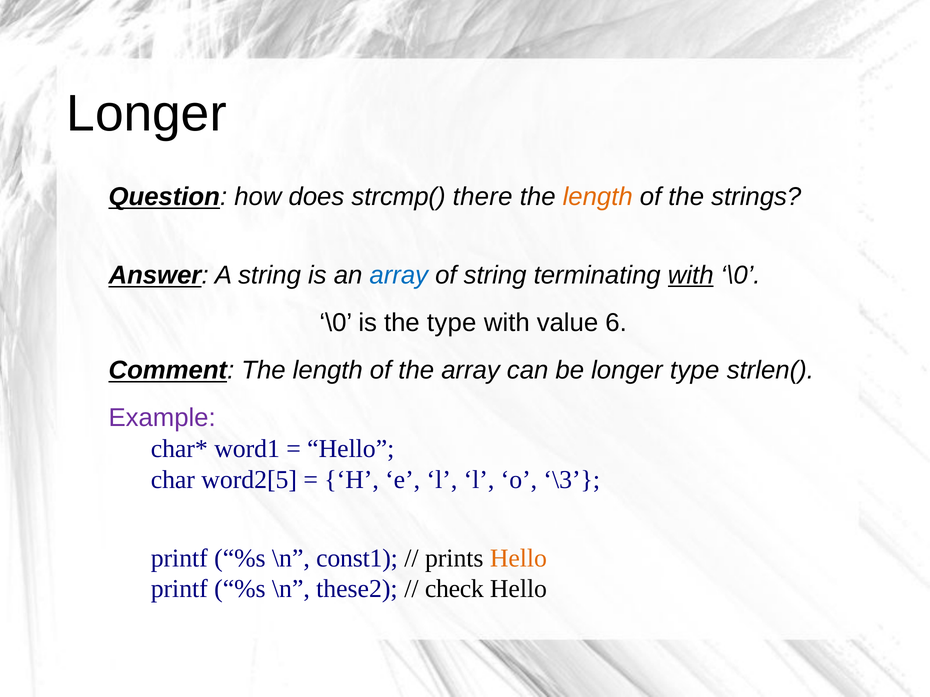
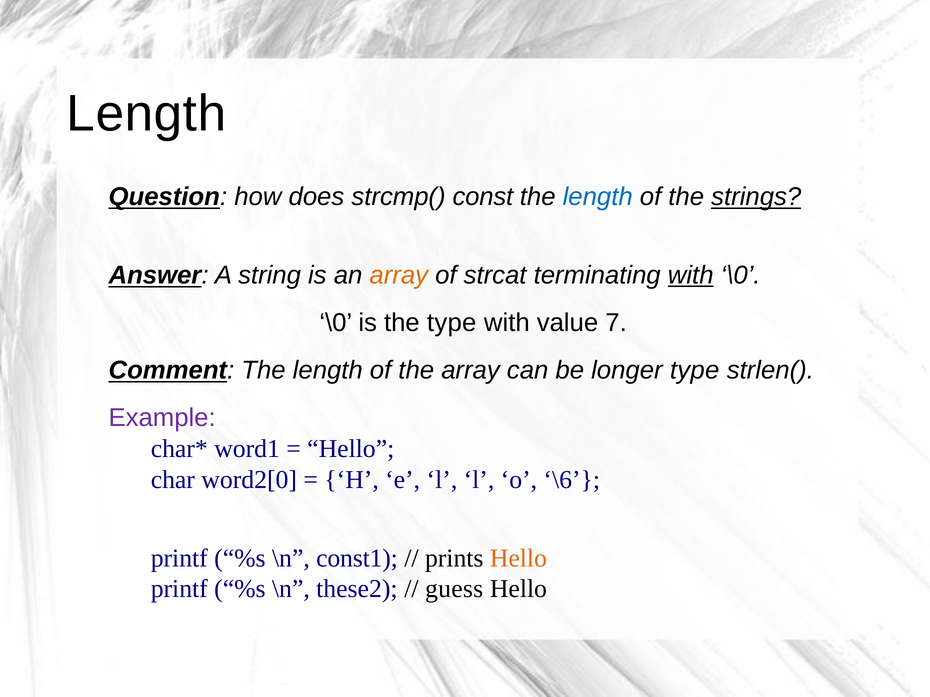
Longer: Longer -> Length (146, 114)
there: there -> const (483, 197)
length colour: orange -> blue (598, 197)
strings underline: none -> present (756, 197)
array colour: blue -> orange (399, 276)
of string: string -> strcat (495, 276)
6: 6 -> 7 (616, 323)
word2[5: word2[5 -> word2[0 (249, 480)
\3: \3 -> \6 (572, 480)
check: check -> guess (454, 589)
